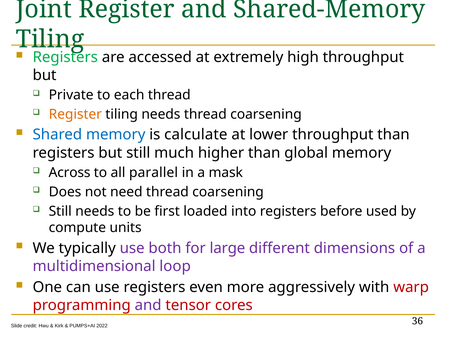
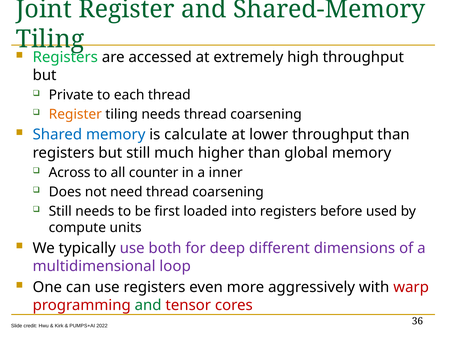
parallel: parallel -> counter (154, 172)
mask: mask -> inner (226, 172)
large: large -> deep (227, 248)
and colour: purple -> green (148, 305)
